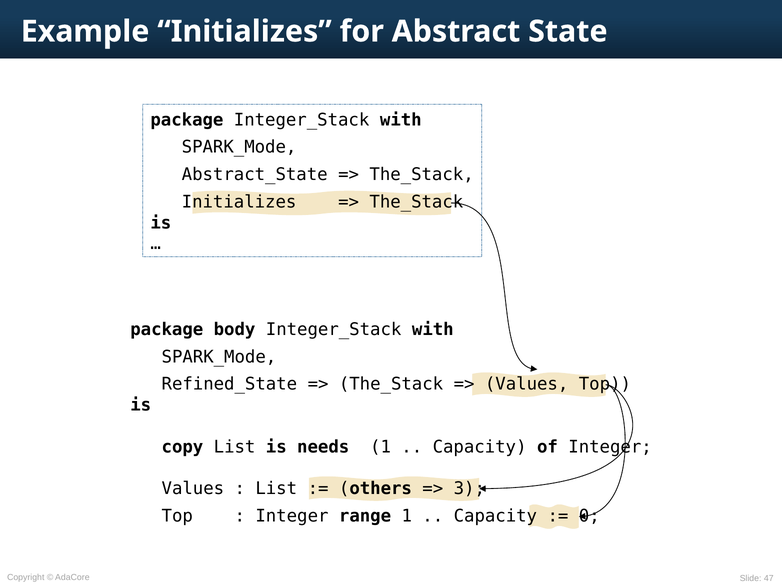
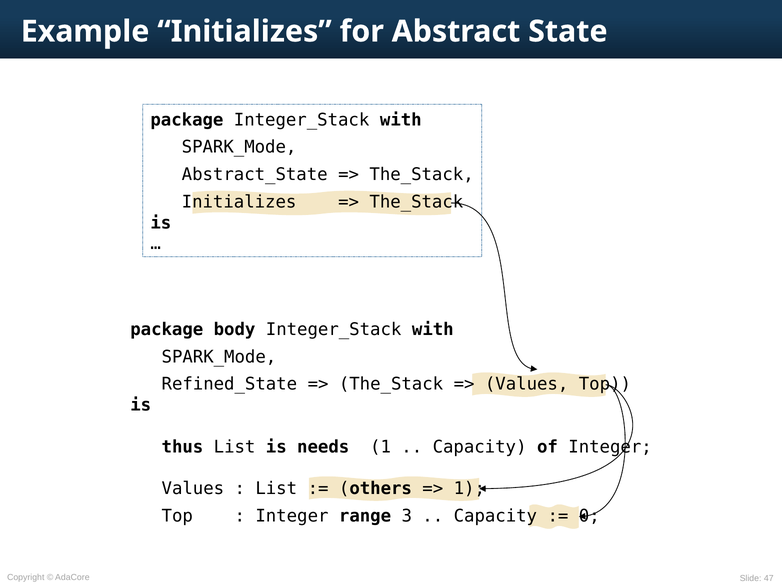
copy: copy -> thus (182, 446)
3: 3 -> 1 (469, 488)
range 1: 1 -> 3 (407, 515)
